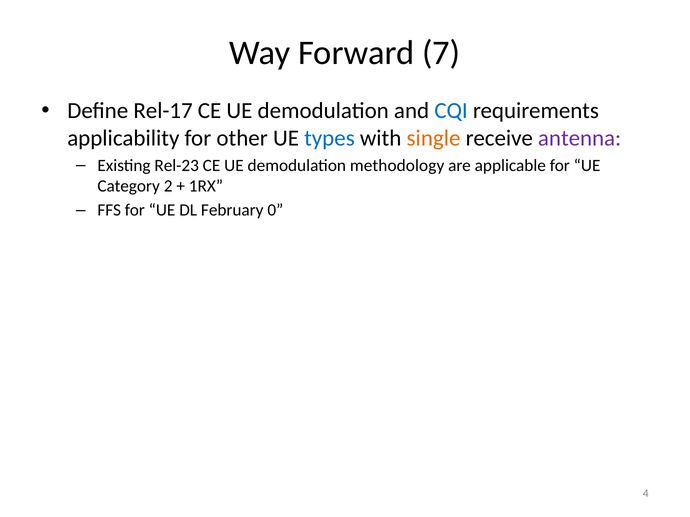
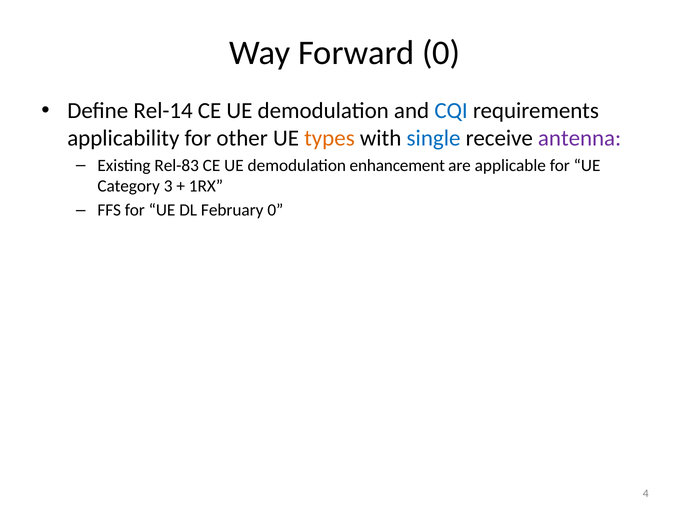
Forward 7: 7 -> 0 (441, 53)
Rel-17: Rel-17 -> Rel-14 (163, 111)
types colour: blue -> orange (329, 138)
single colour: orange -> blue (434, 138)
Rel-23: Rel-23 -> Rel-83 (177, 166)
methodology: methodology -> enhancement (397, 166)
2: 2 -> 3 (168, 186)
